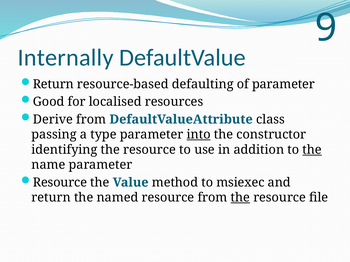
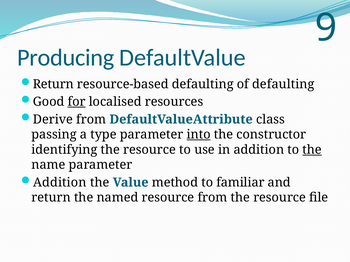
Internally: Internally -> Producing (66, 58)
of parameter: parameter -> defaulting (283, 84)
for underline: none -> present (77, 102)
Resource: Resource -> Addition (60, 183)
msiexec: msiexec -> familiar (240, 183)
the underline: present -> none (240, 198)
